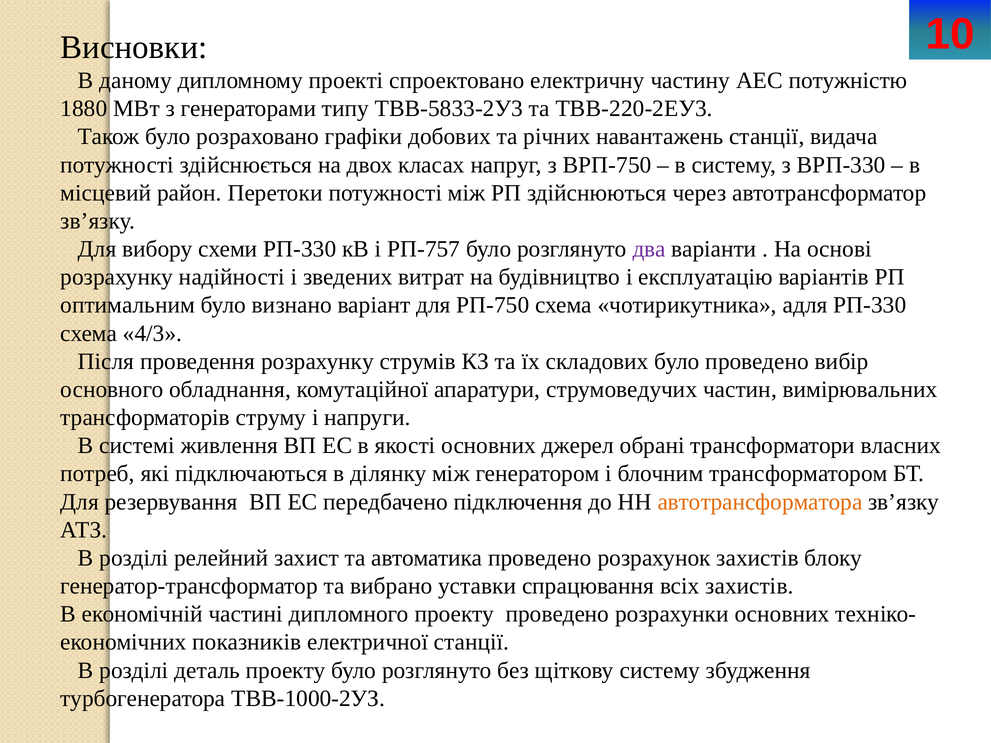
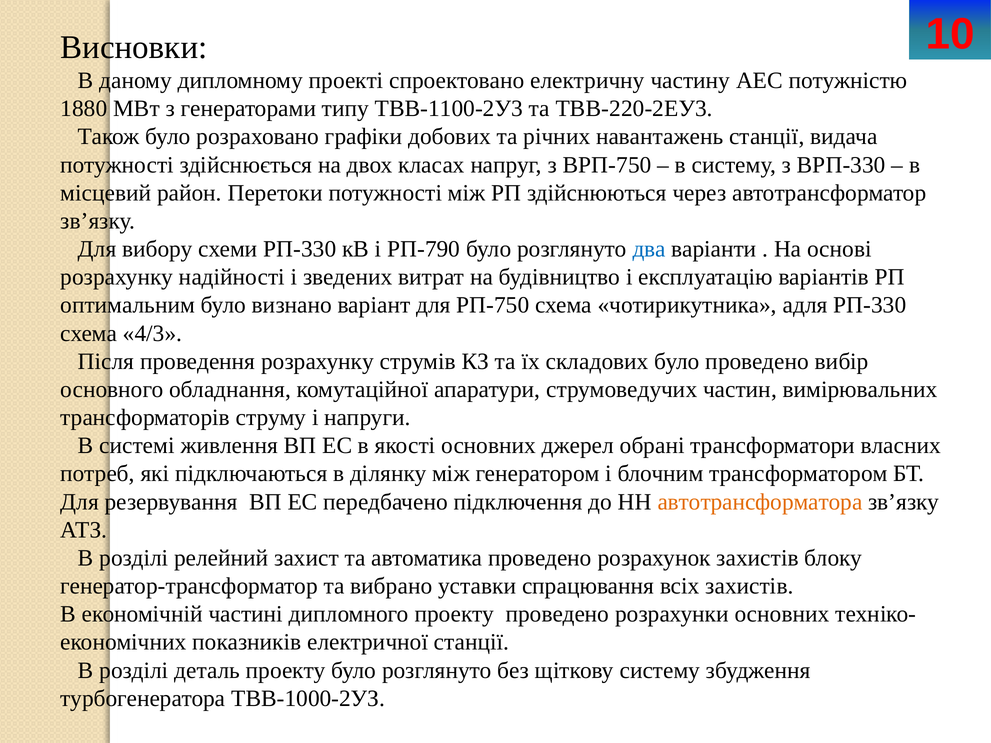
ТВВ-5833-2У3: ТВВ-5833-2У3 -> ТВВ-1100-2У3 (449, 109)
РП-757: РП-757 -> РП-790 (424, 249)
два colour: purple -> blue (649, 249)
